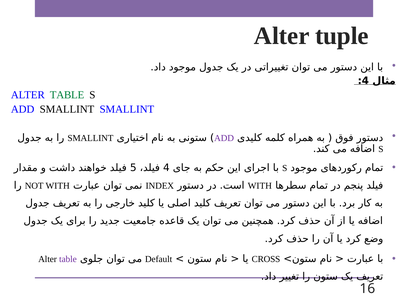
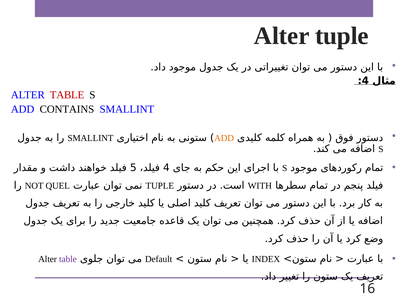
TABLE colour: green -> red (67, 95)
ADD SMALLINT: SMALLINT -> CONTAINS (67, 109)
ADD colour: purple -> orange (224, 138)
NOT WITH: WITH -> QUEL (58, 186)
INDEX: INDEX -> TUPLE (160, 186)
CROSS: CROSS -> INDEX (266, 259)
